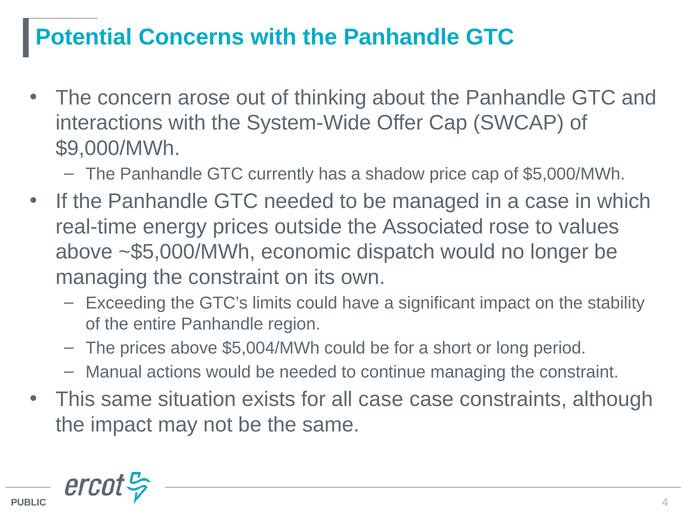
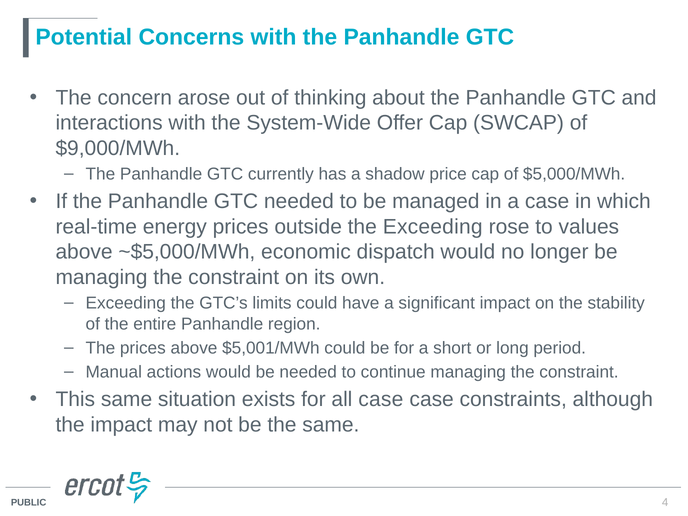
the Associated: Associated -> Exceeding (433, 227)
$5,004/MWh: $5,004/MWh -> $5,001/MWh (271, 348)
